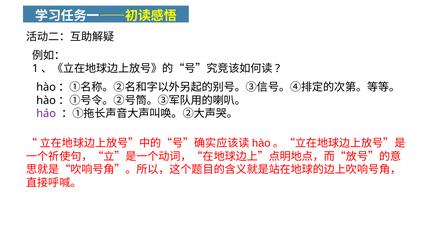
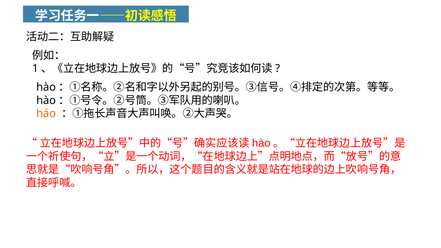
háo colour: purple -> orange (46, 114)
